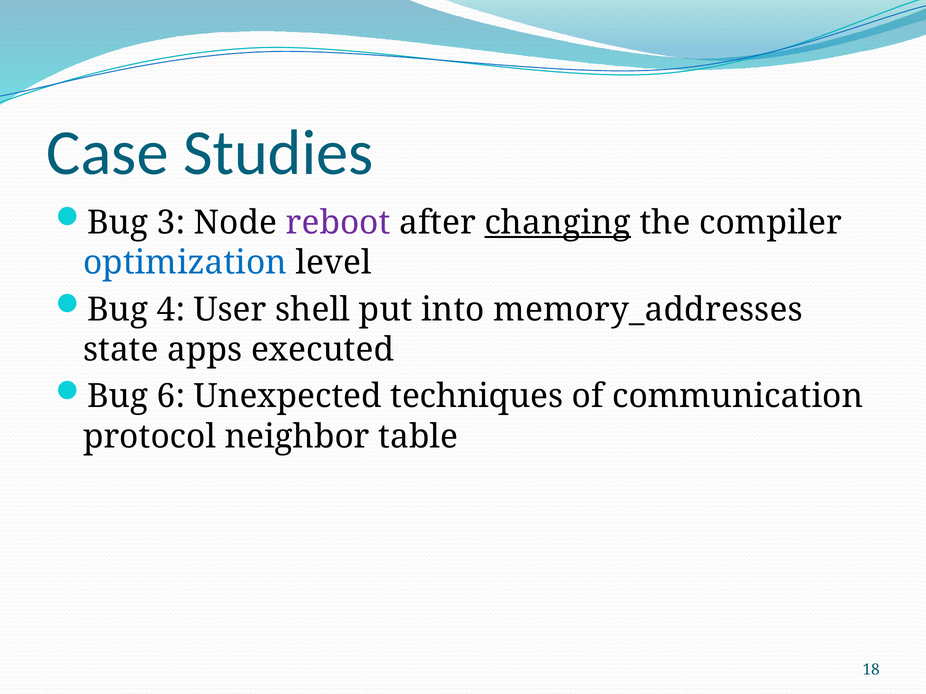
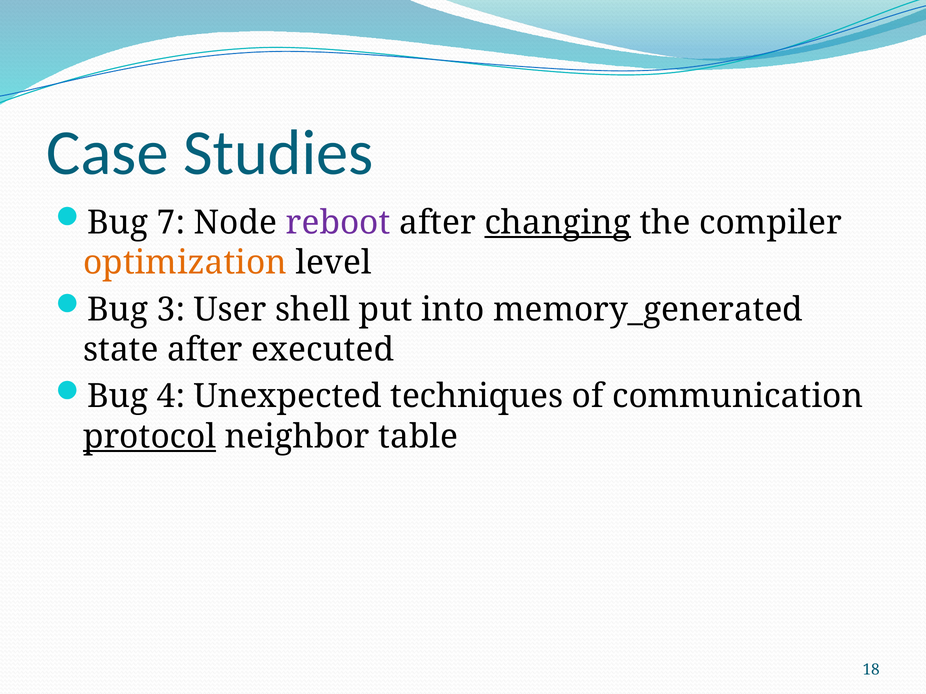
3: 3 -> 7 (171, 223)
optimization colour: blue -> orange (185, 263)
4: 4 -> 3 (171, 310)
memory_addresses: memory_addresses -> memory_generated (648, 310)
state apps: apps -> after (205, 350)
6: 6 -> 4 (171, 397)
protocol underline: none -> present (150, 437)
